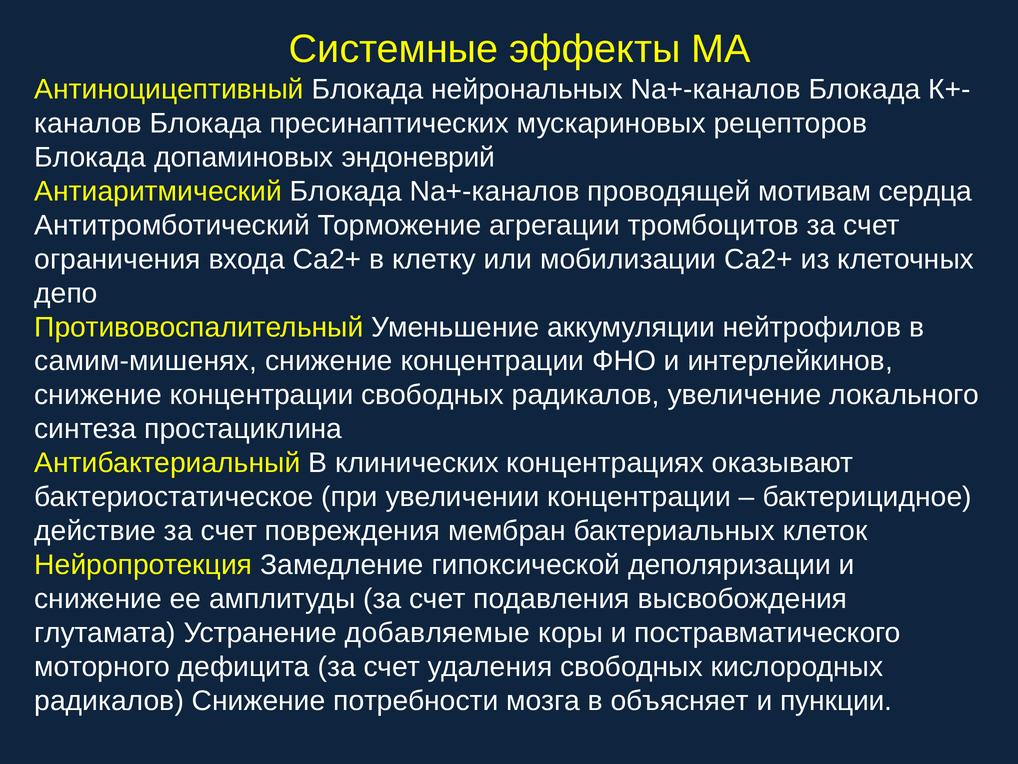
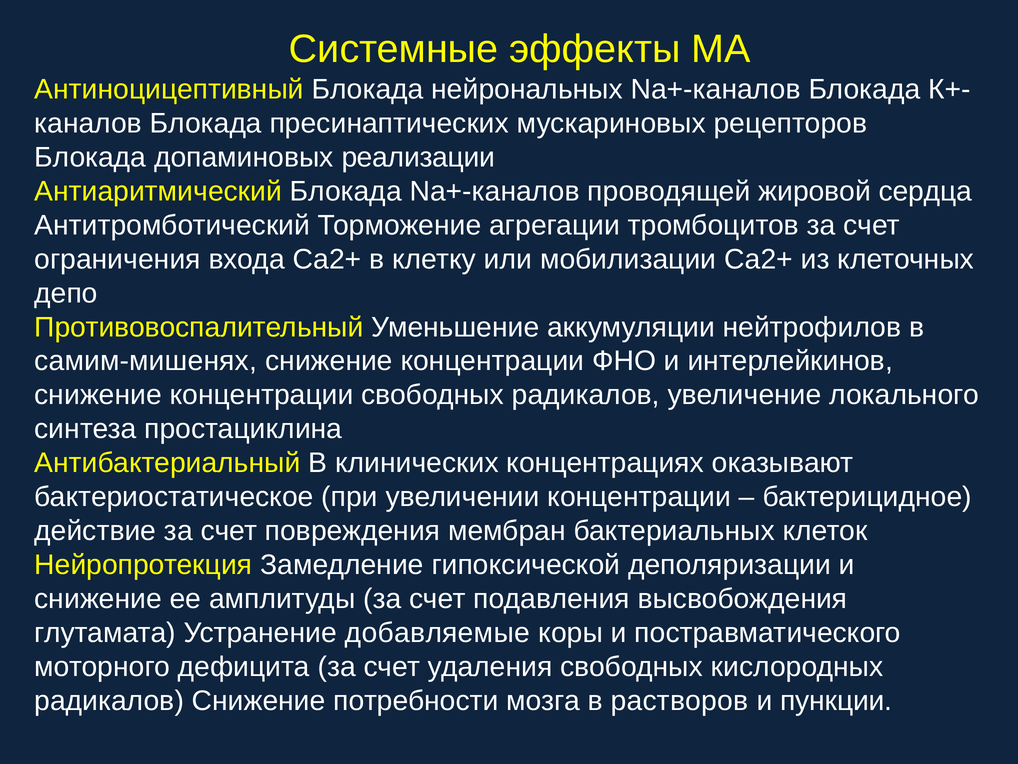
эндоневрий: эндоневрий -> реализации (418, 157)
мотивам: мотивам -> жировой (815, 191)
объясняет: объясняет -> растворов (680, 700)
